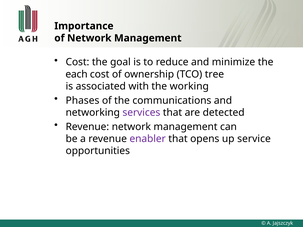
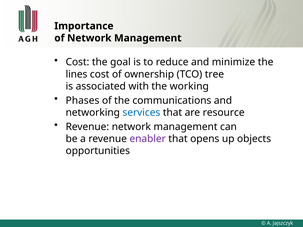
each: each -> lines (77, 74)
services colour: purple -> blue (141, 113)
detected: detected -> resource (224, 113)
service: service -> objects (254, 139)
